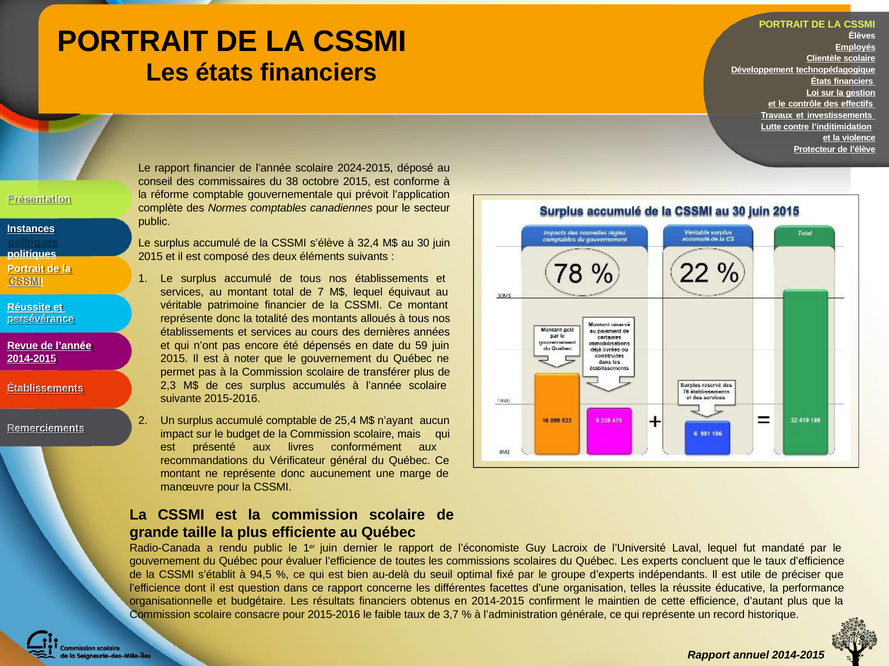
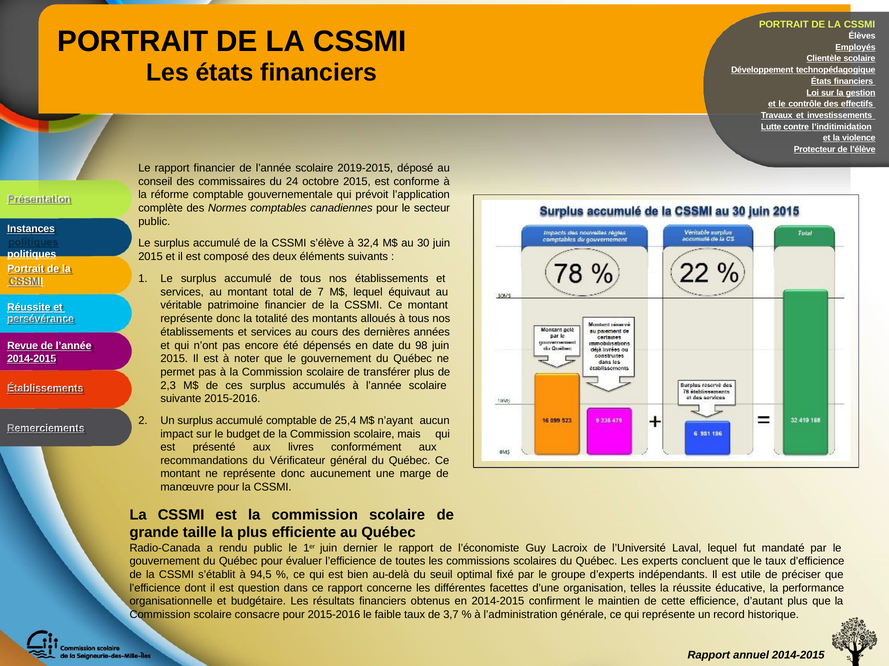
2024-2015: 2024-2015 -> 2019-2015 (365, 168)
38: 38 -> 24 (292, 182)
59: 59 -> 98 (421, 346)
